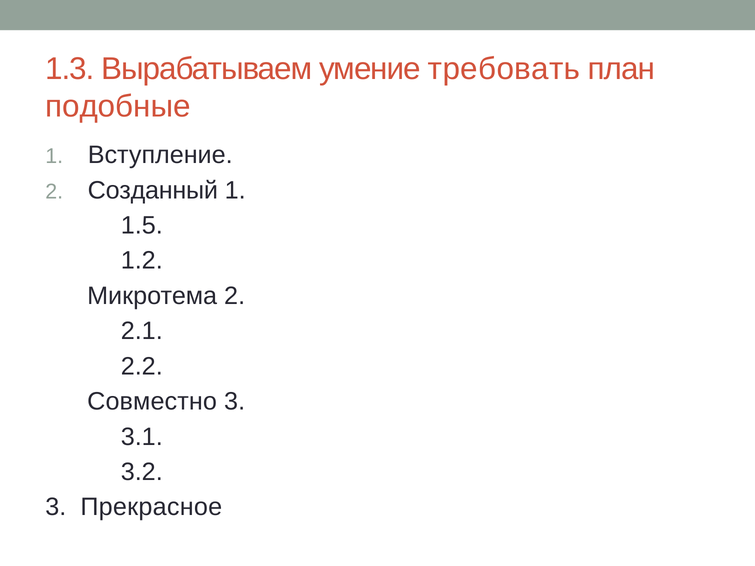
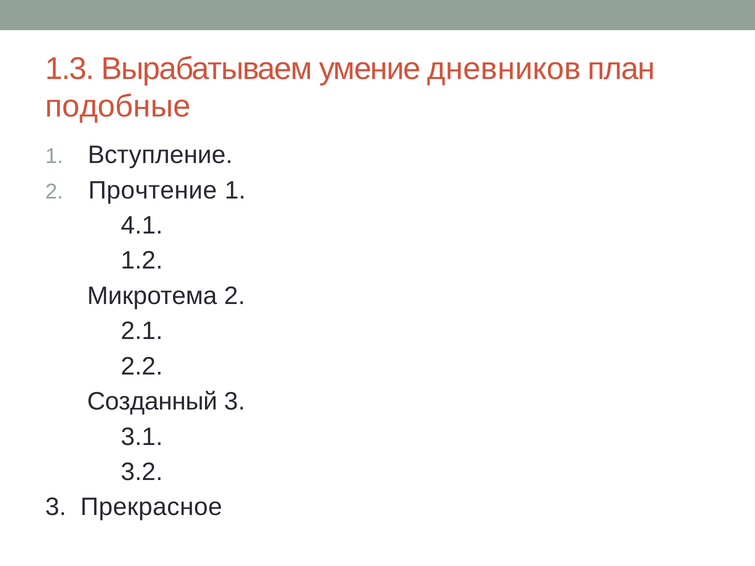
требовать: требовать -> дневников (504, 69)
Созданный: Созданный -> Прочтение (153, 190)
1.5: 1.5 -> 4.1 (142, 226)
Совместно: Совместно -> Созданный (152, 402)
